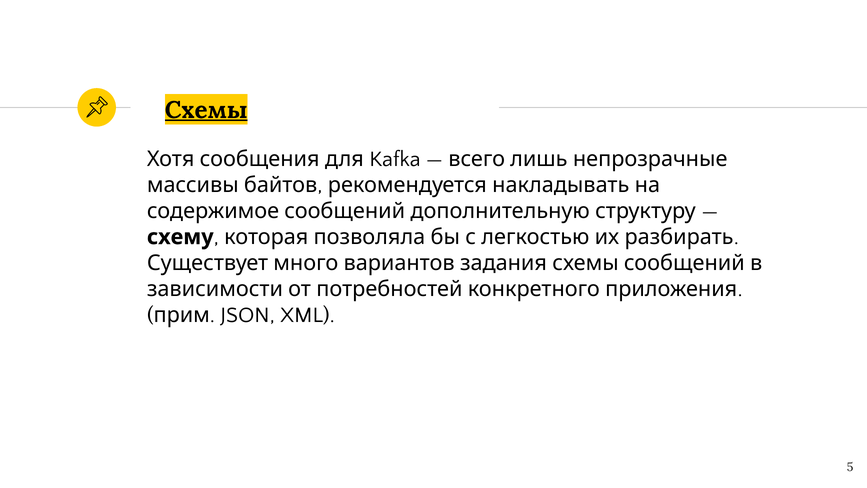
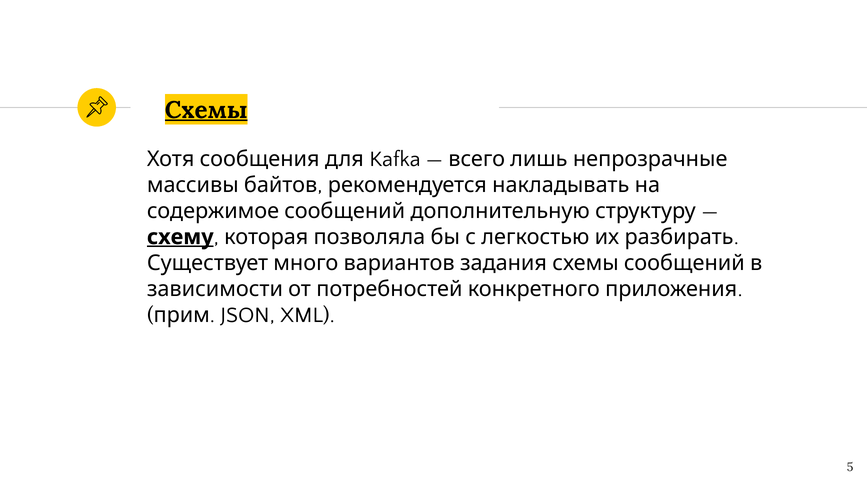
схему underline: none -> present (180, 237)
